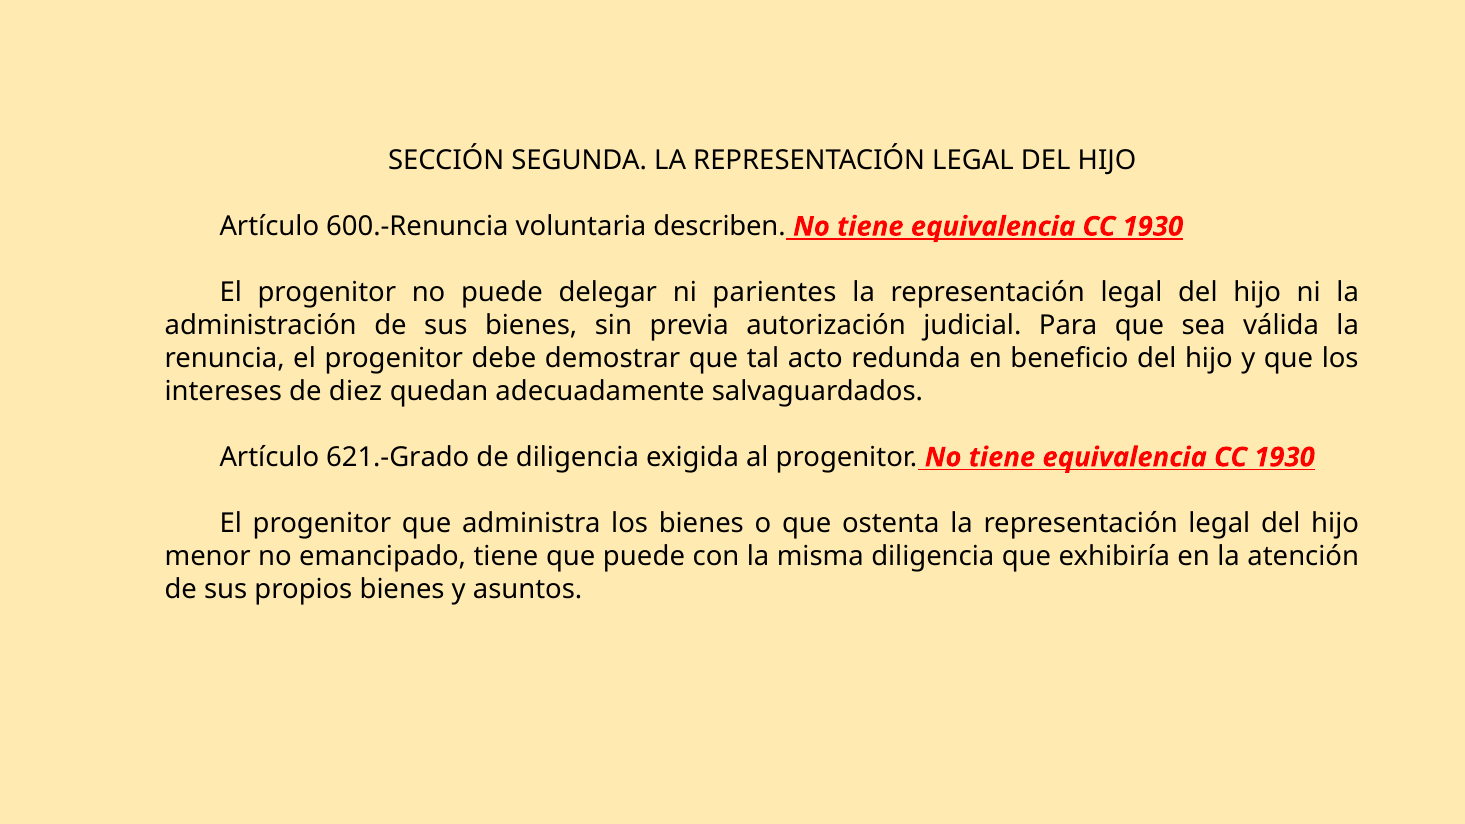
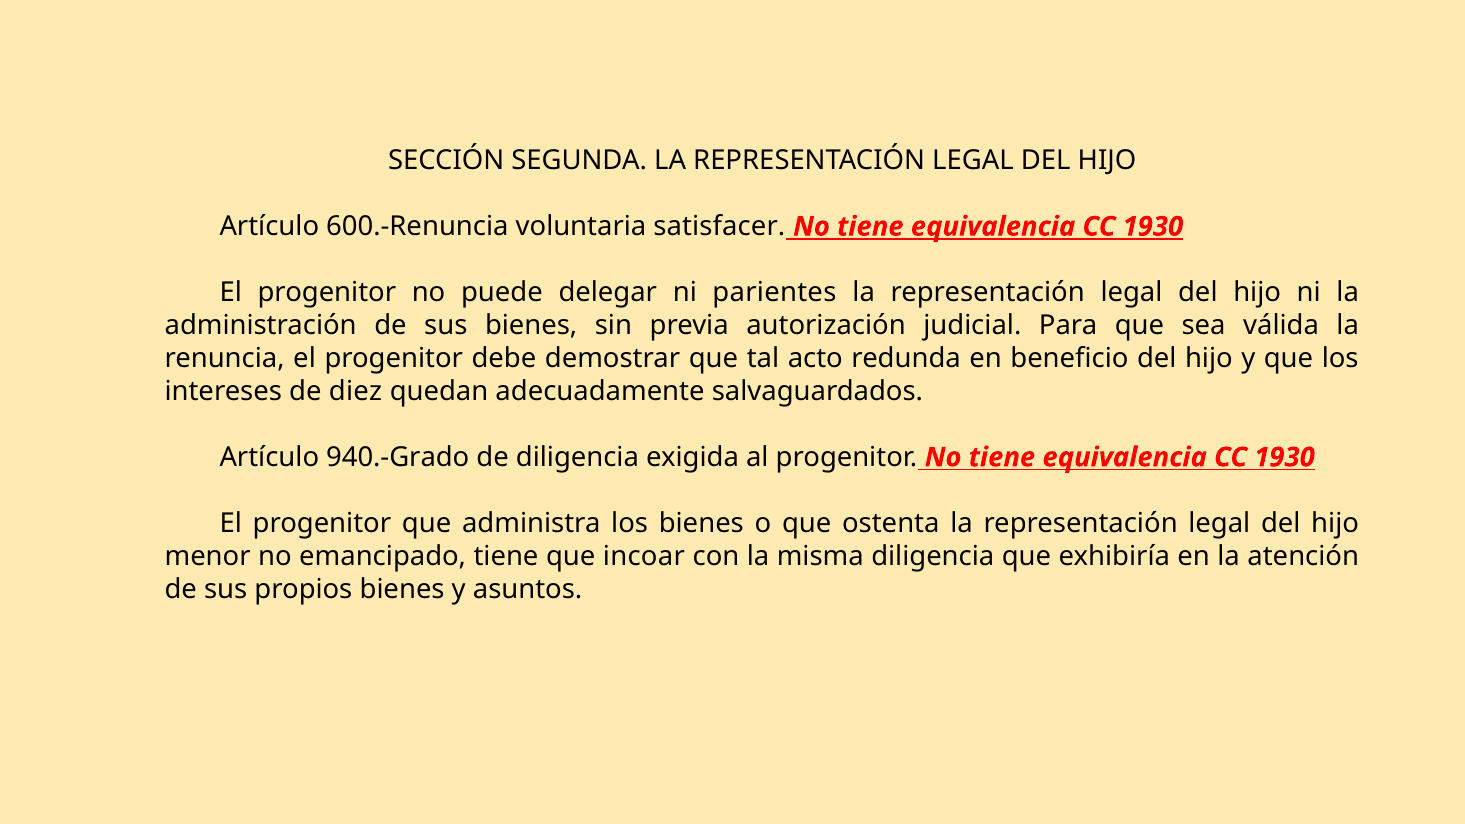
describen: describen -> satisfacer (719, 227)
621.-Grado: 621.-Grado -> 940.-Grado (398, 457)
que puede: puede -> incoar (644, 556)
